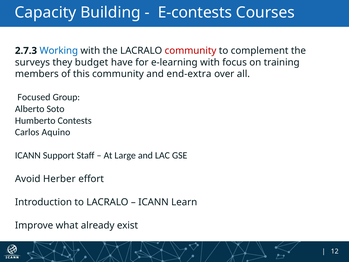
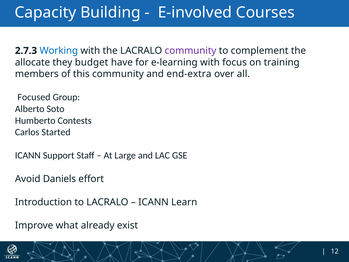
E-contests: E-contests -> E-involved (195, 12)
community colour: red -> purple (191, 51)
surveys: surveys -> allocate (33, 62)
Aquino: Aquino -> Started (56, 132)
Herber: Herber -> Daniels (59, 179)
